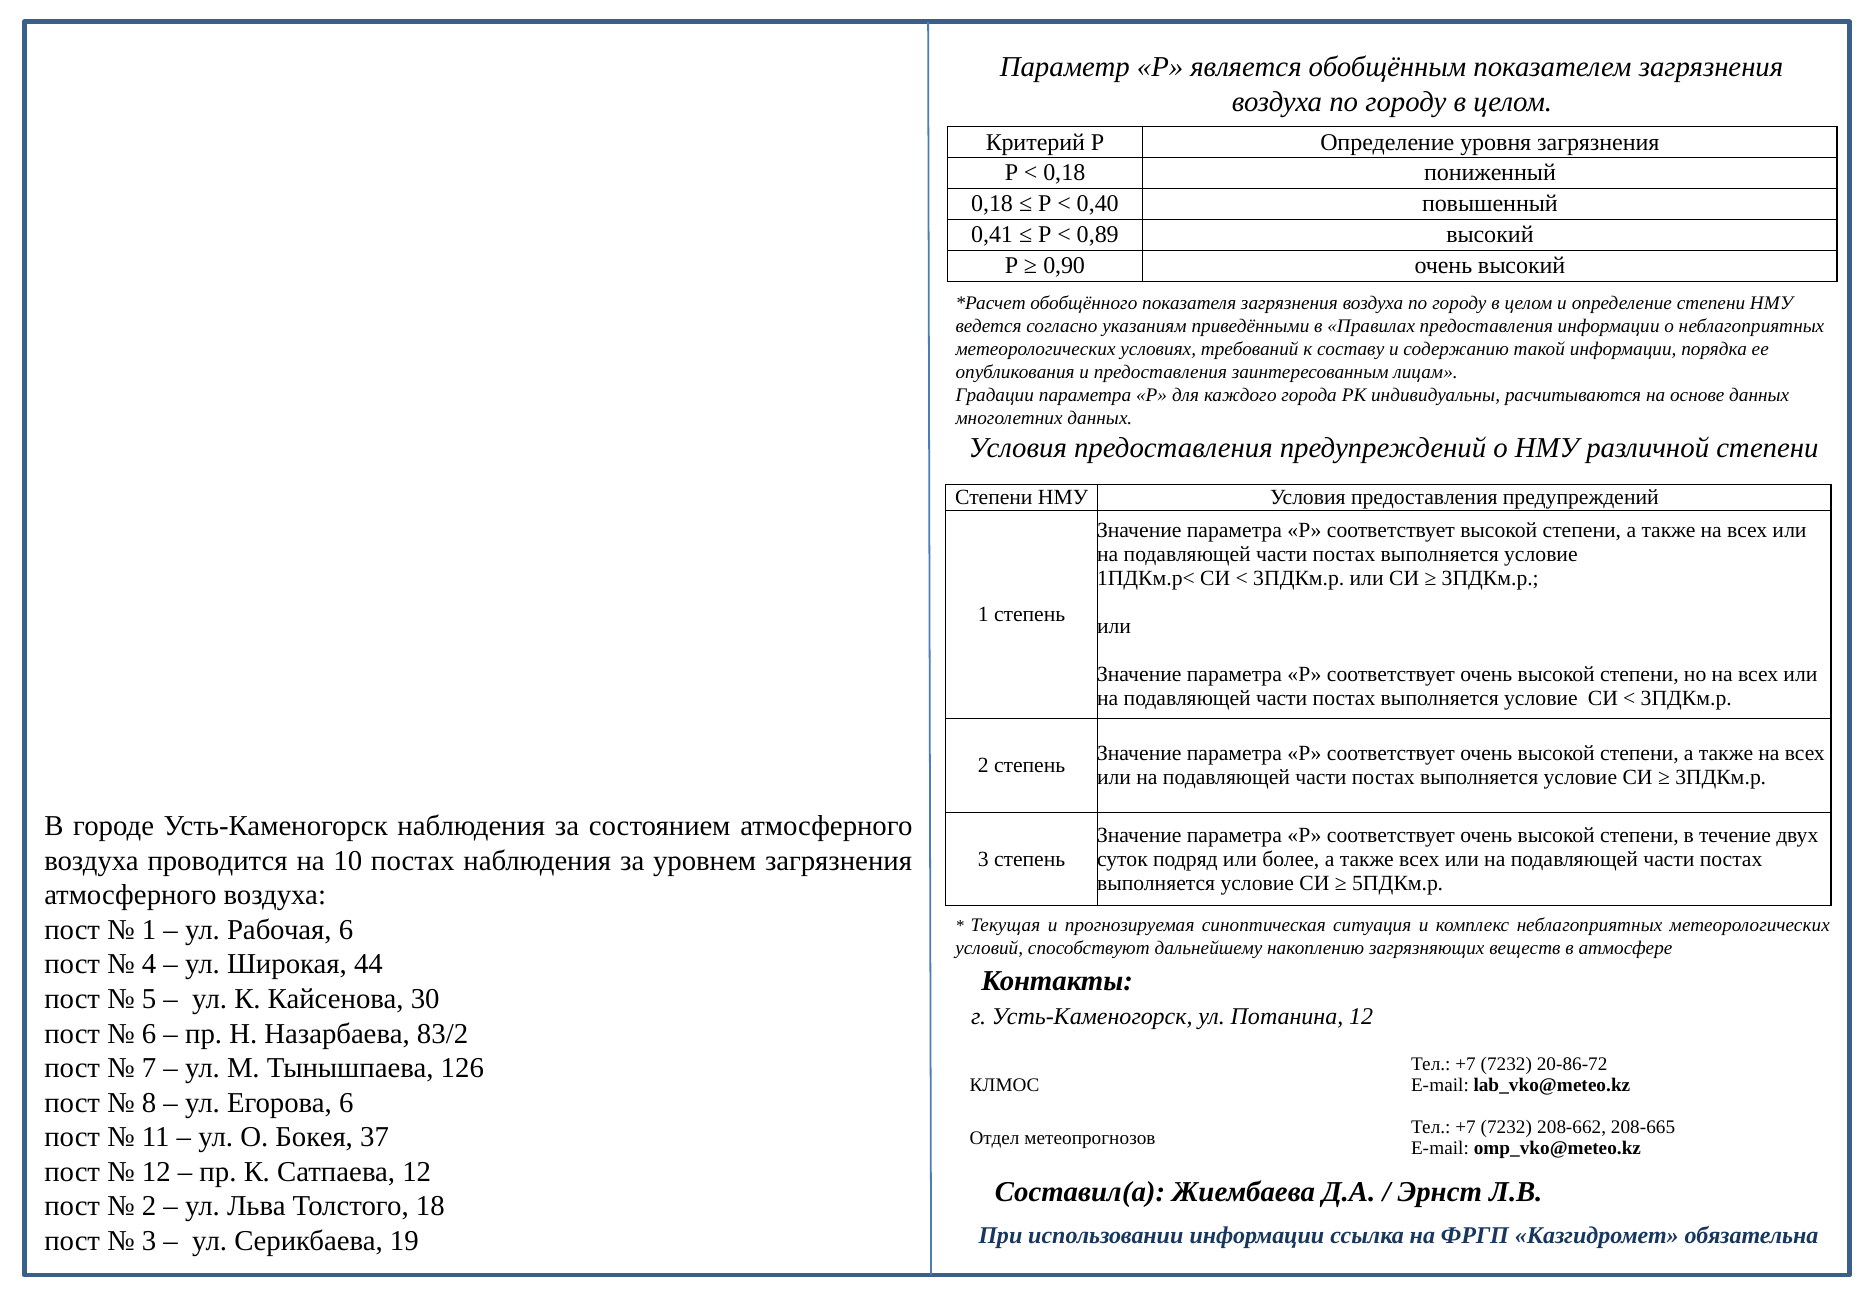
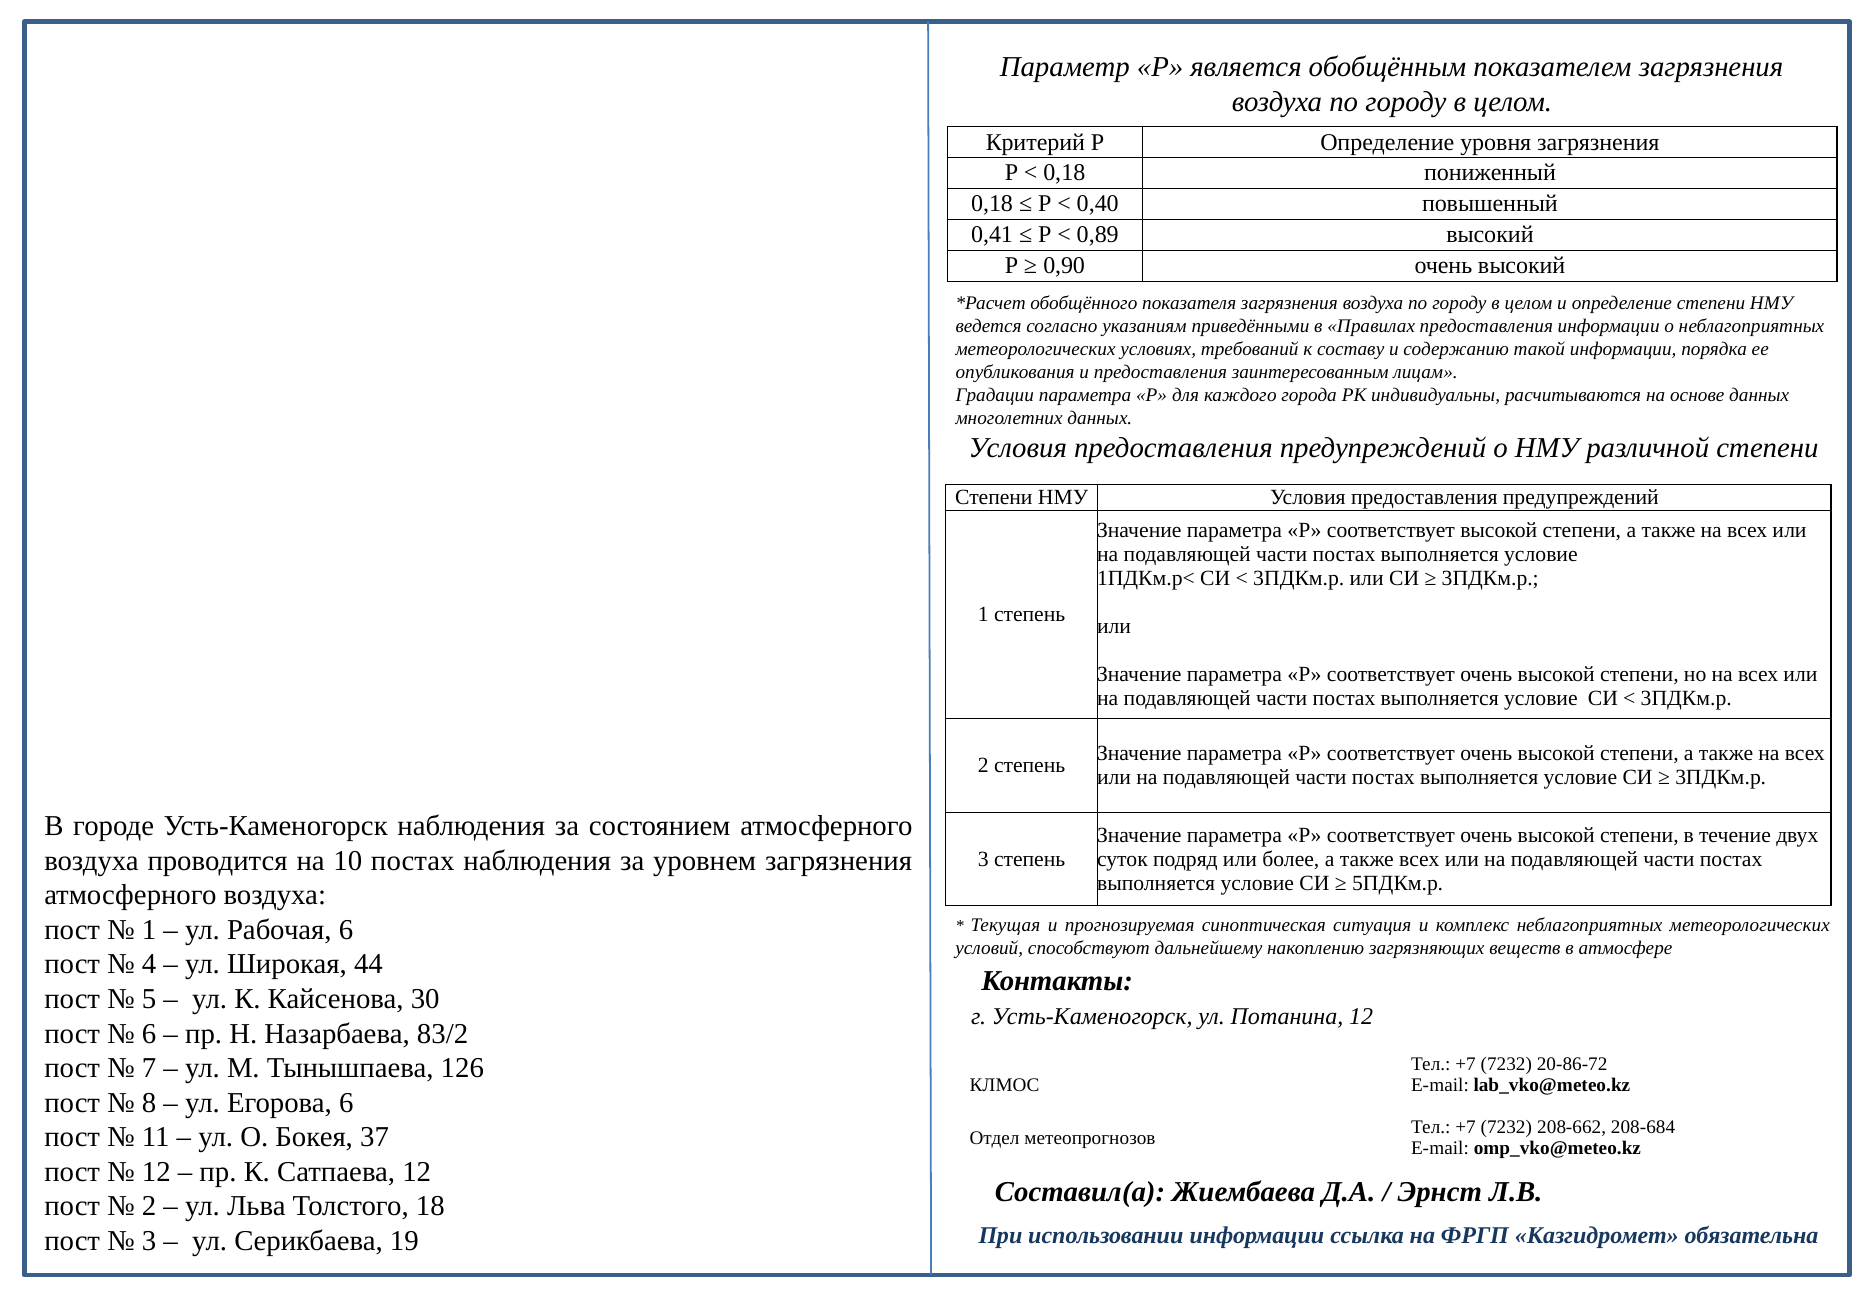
208-665: 208-665 -> 208-684 (1643, 1128)
